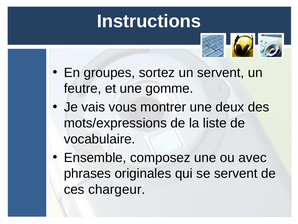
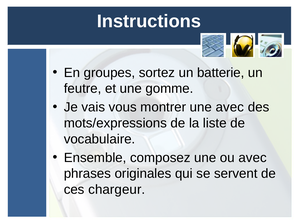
un servent: servent -> batterie (221, 72)
une deux: deux -> avec (230, 107)
